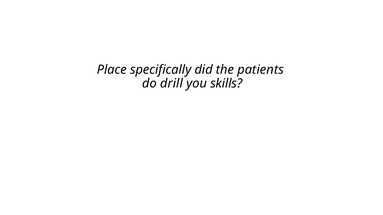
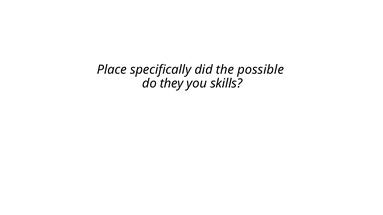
patients: patients -> possible (261, 70)
drill: drill -> they (172, 84)
